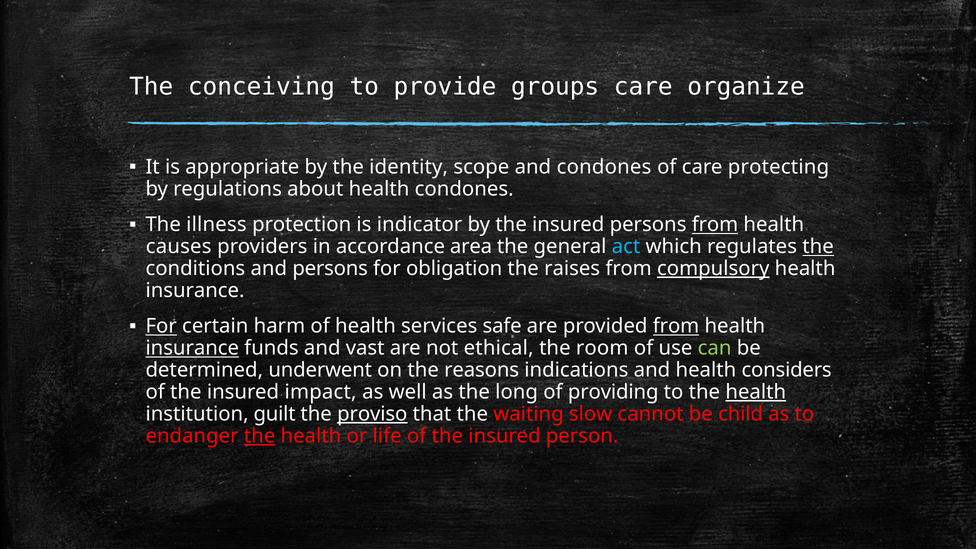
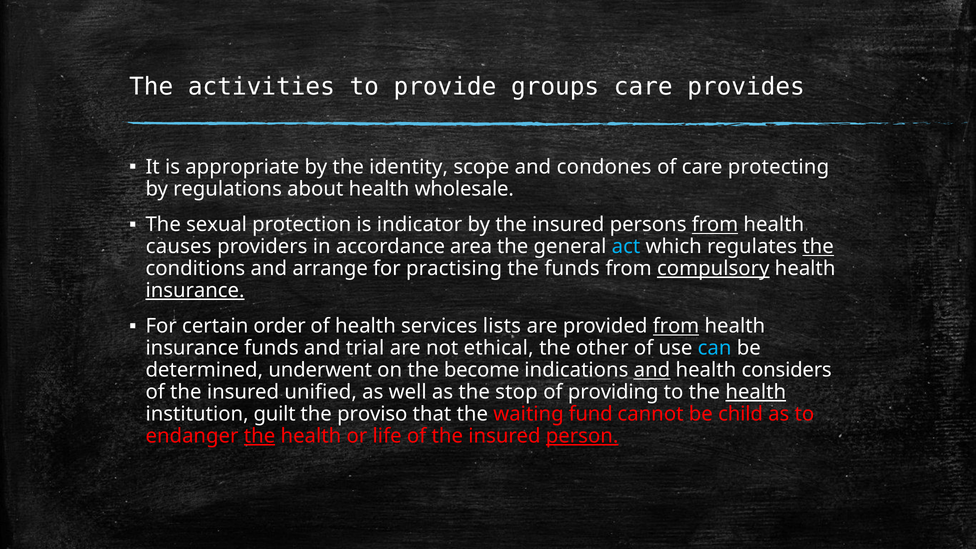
conceiving: conceiving -> activities (261, 87)
organize: organize -> provides (746, 87)
health condones: condones -> wholesale (464, 189)
illness: illness -> sexual (217, 225)
and persons: persons -> arrange (330, 269)
obligation: obligation -> practising (454, 269)
the raises: raises -> funds (572, 269)
insurance underline: none -> present (195, 291)
For underline: present -> none (161, 326)
harm: harm -> order (280, 326)
safe: safe -> lists (502, 326)
insurance underline: present -> none (192, 348)
vast: vast -> trial (365, 348)
room: room -> other (602, 348)
can colour: light green -> light blue (715, 348)
reasons: reasons -> become (482, 370)
and underline: none -> present (652, 370)
impact: impact -> unified (321, 392)
long: long -> stop (517, 392)
proviso underline: present -> none (372, 414)
slow: slow -> fund (591, 414)
person underline: none -> present (582, 436)
